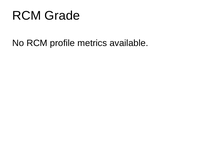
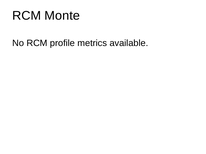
Grade: Grade -> Monte (62, 16)
